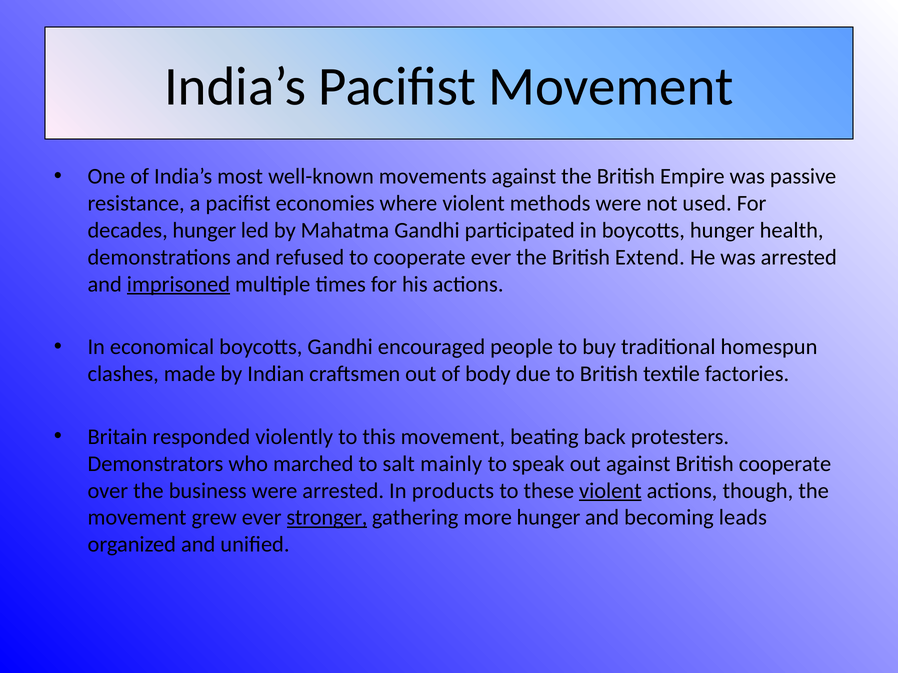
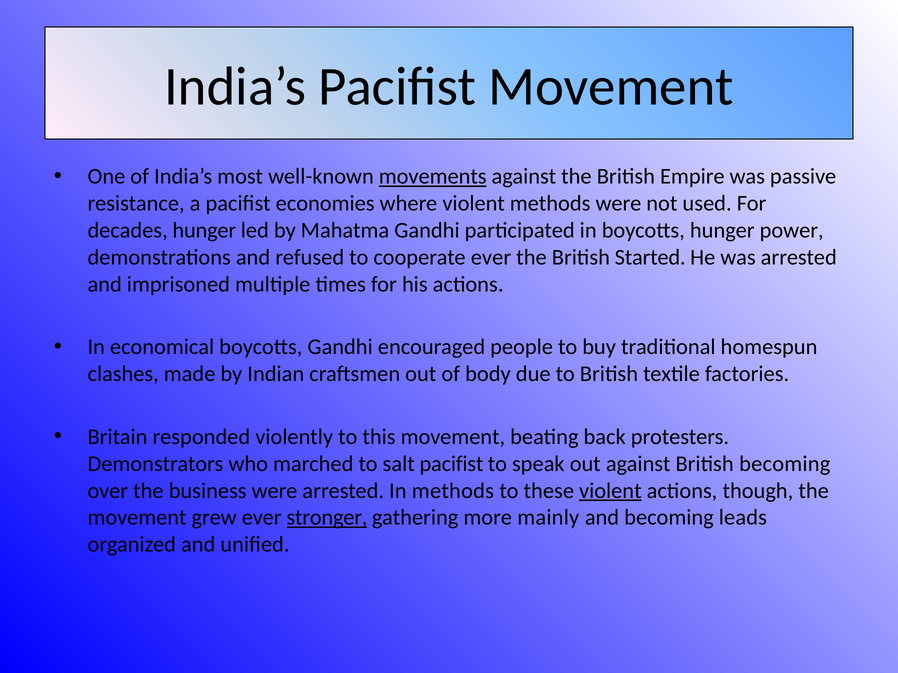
movements underline: none -> present (433, 177)
health: health -> power (792, 231)
Extend: Extend -> Started (650, 258)
imprisoned underline: present -> none (178, 284)
salt mainly: mainly -> pacifist (451, 464)
British cooperate: cooperate -> becoming (785, 464)
In products: products -> methods (453, 491)
more hunger: hunger -> mainly (548, 518)
